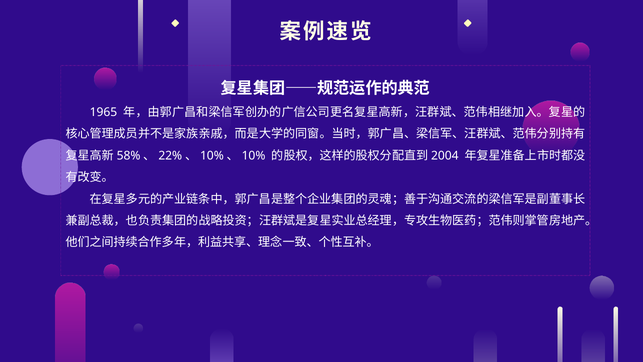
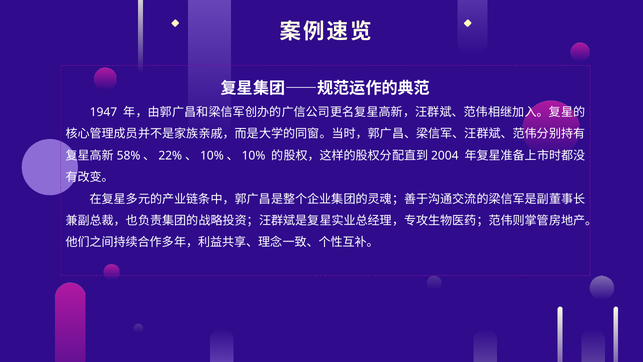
1965: 1965 -> 1947 (103, 112)
